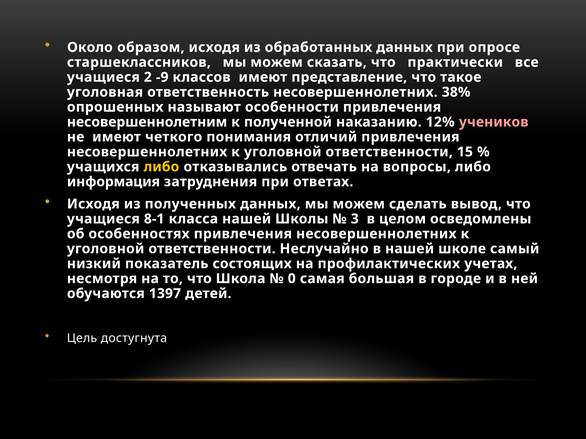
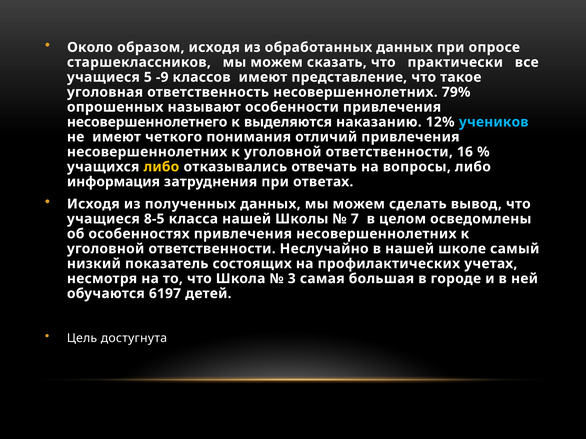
2: 2 -> 5 (148, 77)
38%: 38% -> 79% (456, 92)
несовершеннолетним: несовершеннолетним -> несовершеннолетнего (147, 122)
полученной: полученной -> выделяются (288, 122)
учеников colour: pink -> light blue (494, 122)
15: 15 -> 16 (465, 152)
8-1: 8-1 -> 8-5 (154, 219)
3: 3 -> 7 (355, 219)
0: 0 -> 3 (292, 279)
1397: 1397 -> 6197 (165, 294)
